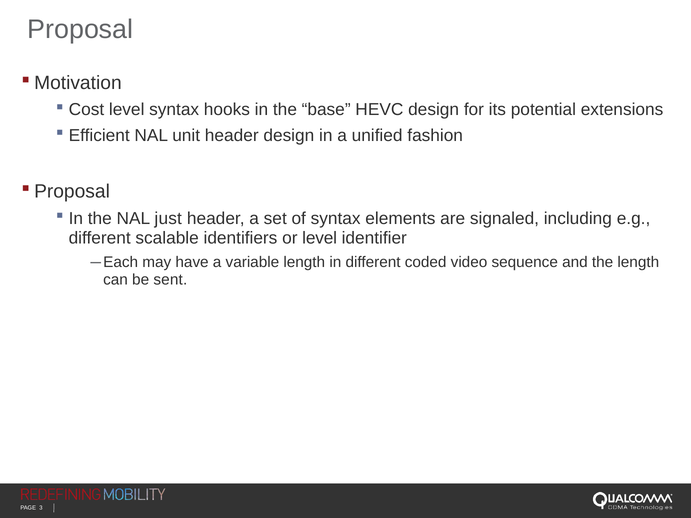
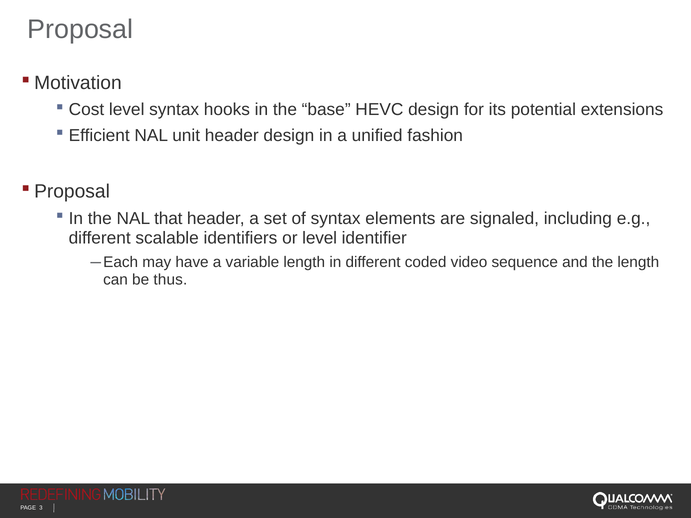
just: just -> that (168, 218)
sent: sent -> thus (170, 280)
